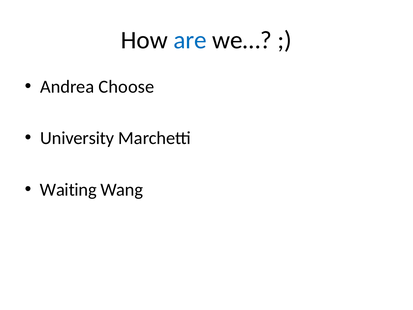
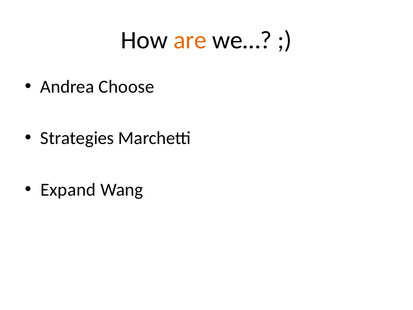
are colour: blue -> orange (190, 40)
University: University -> Strategies (77, 138)
Waiting: Waiting -> Expand (68, 189)
